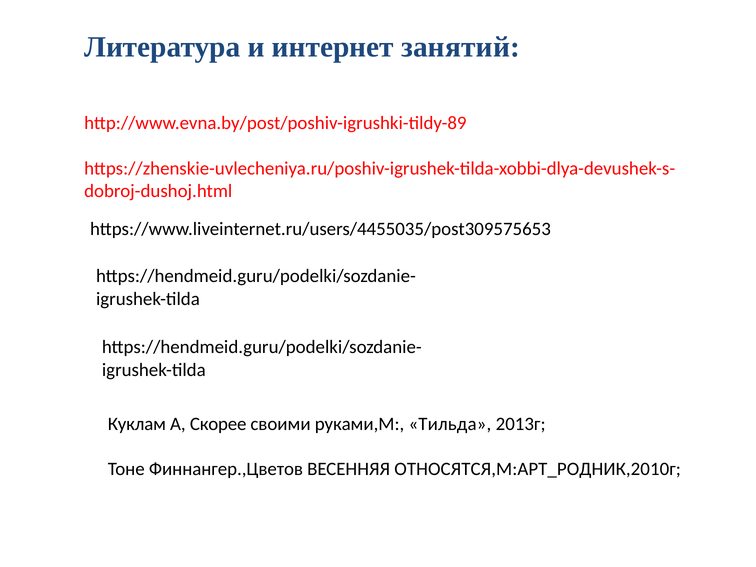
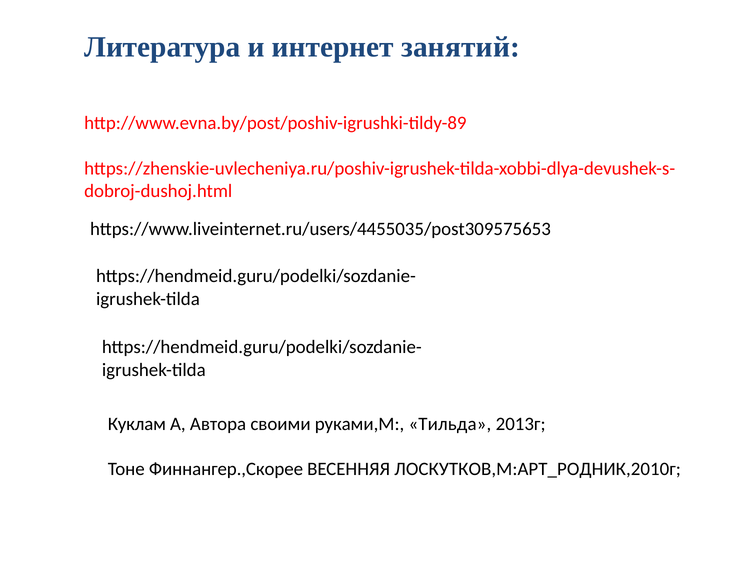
Скорее: Скорее -> Автора (218, 424)
Финнангер.,Цветов: Финнангер.,Цветов -> Финнангер.,Скорее (226, 469)
ОТНОСЯТСЯ,М:АРТ_РОДНИК,2010г: ОТНОСЯТСЯ,М:АРТ_РОДНИК,2010г -> ЛОСКУТКОВ,М:АРТ_РОДНИК,2010г (538, 469)
